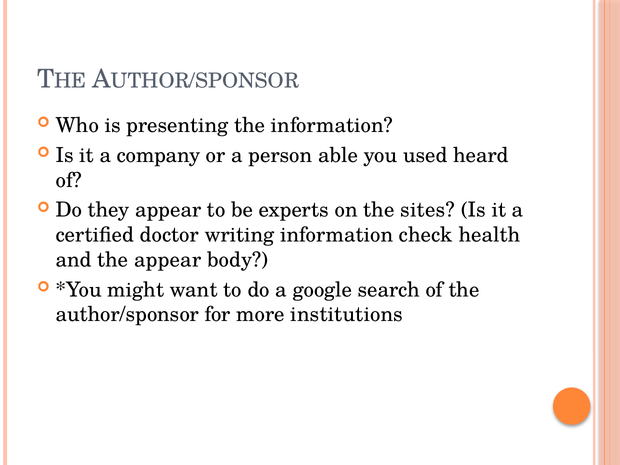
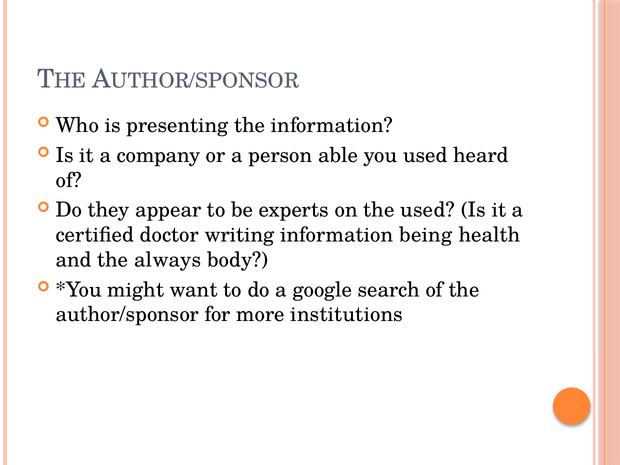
the sites: sites -> used (428, 210)
check: check -> being (426, 235)
the appear: appear -> always (168, 260)
